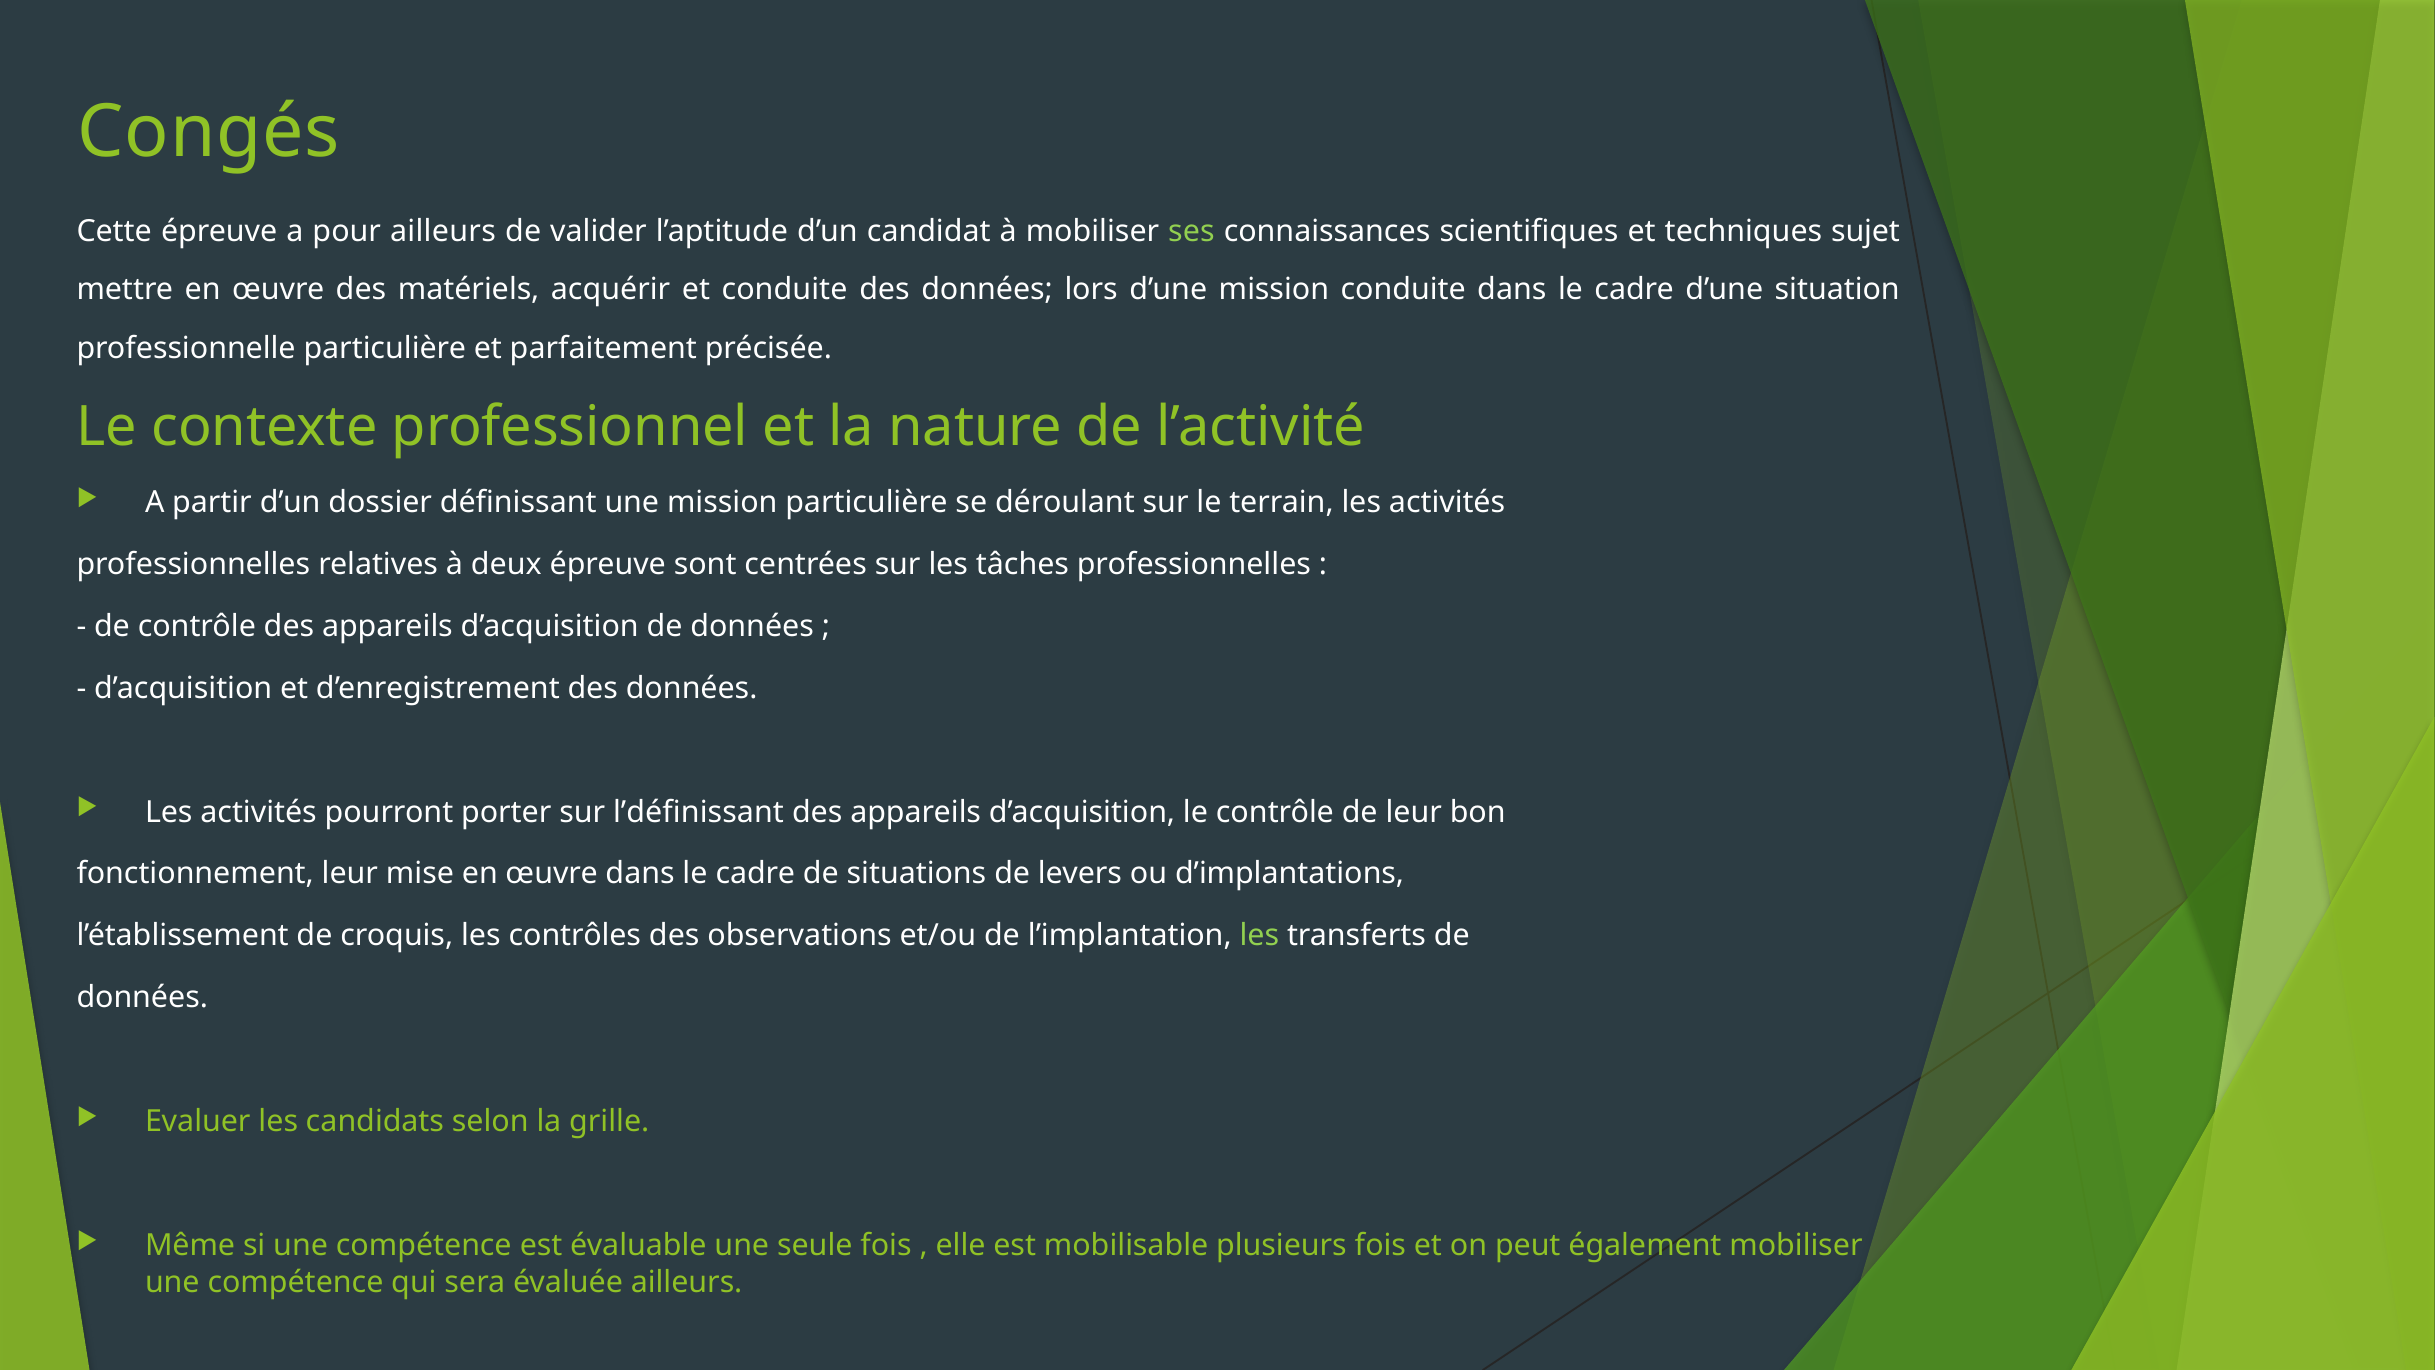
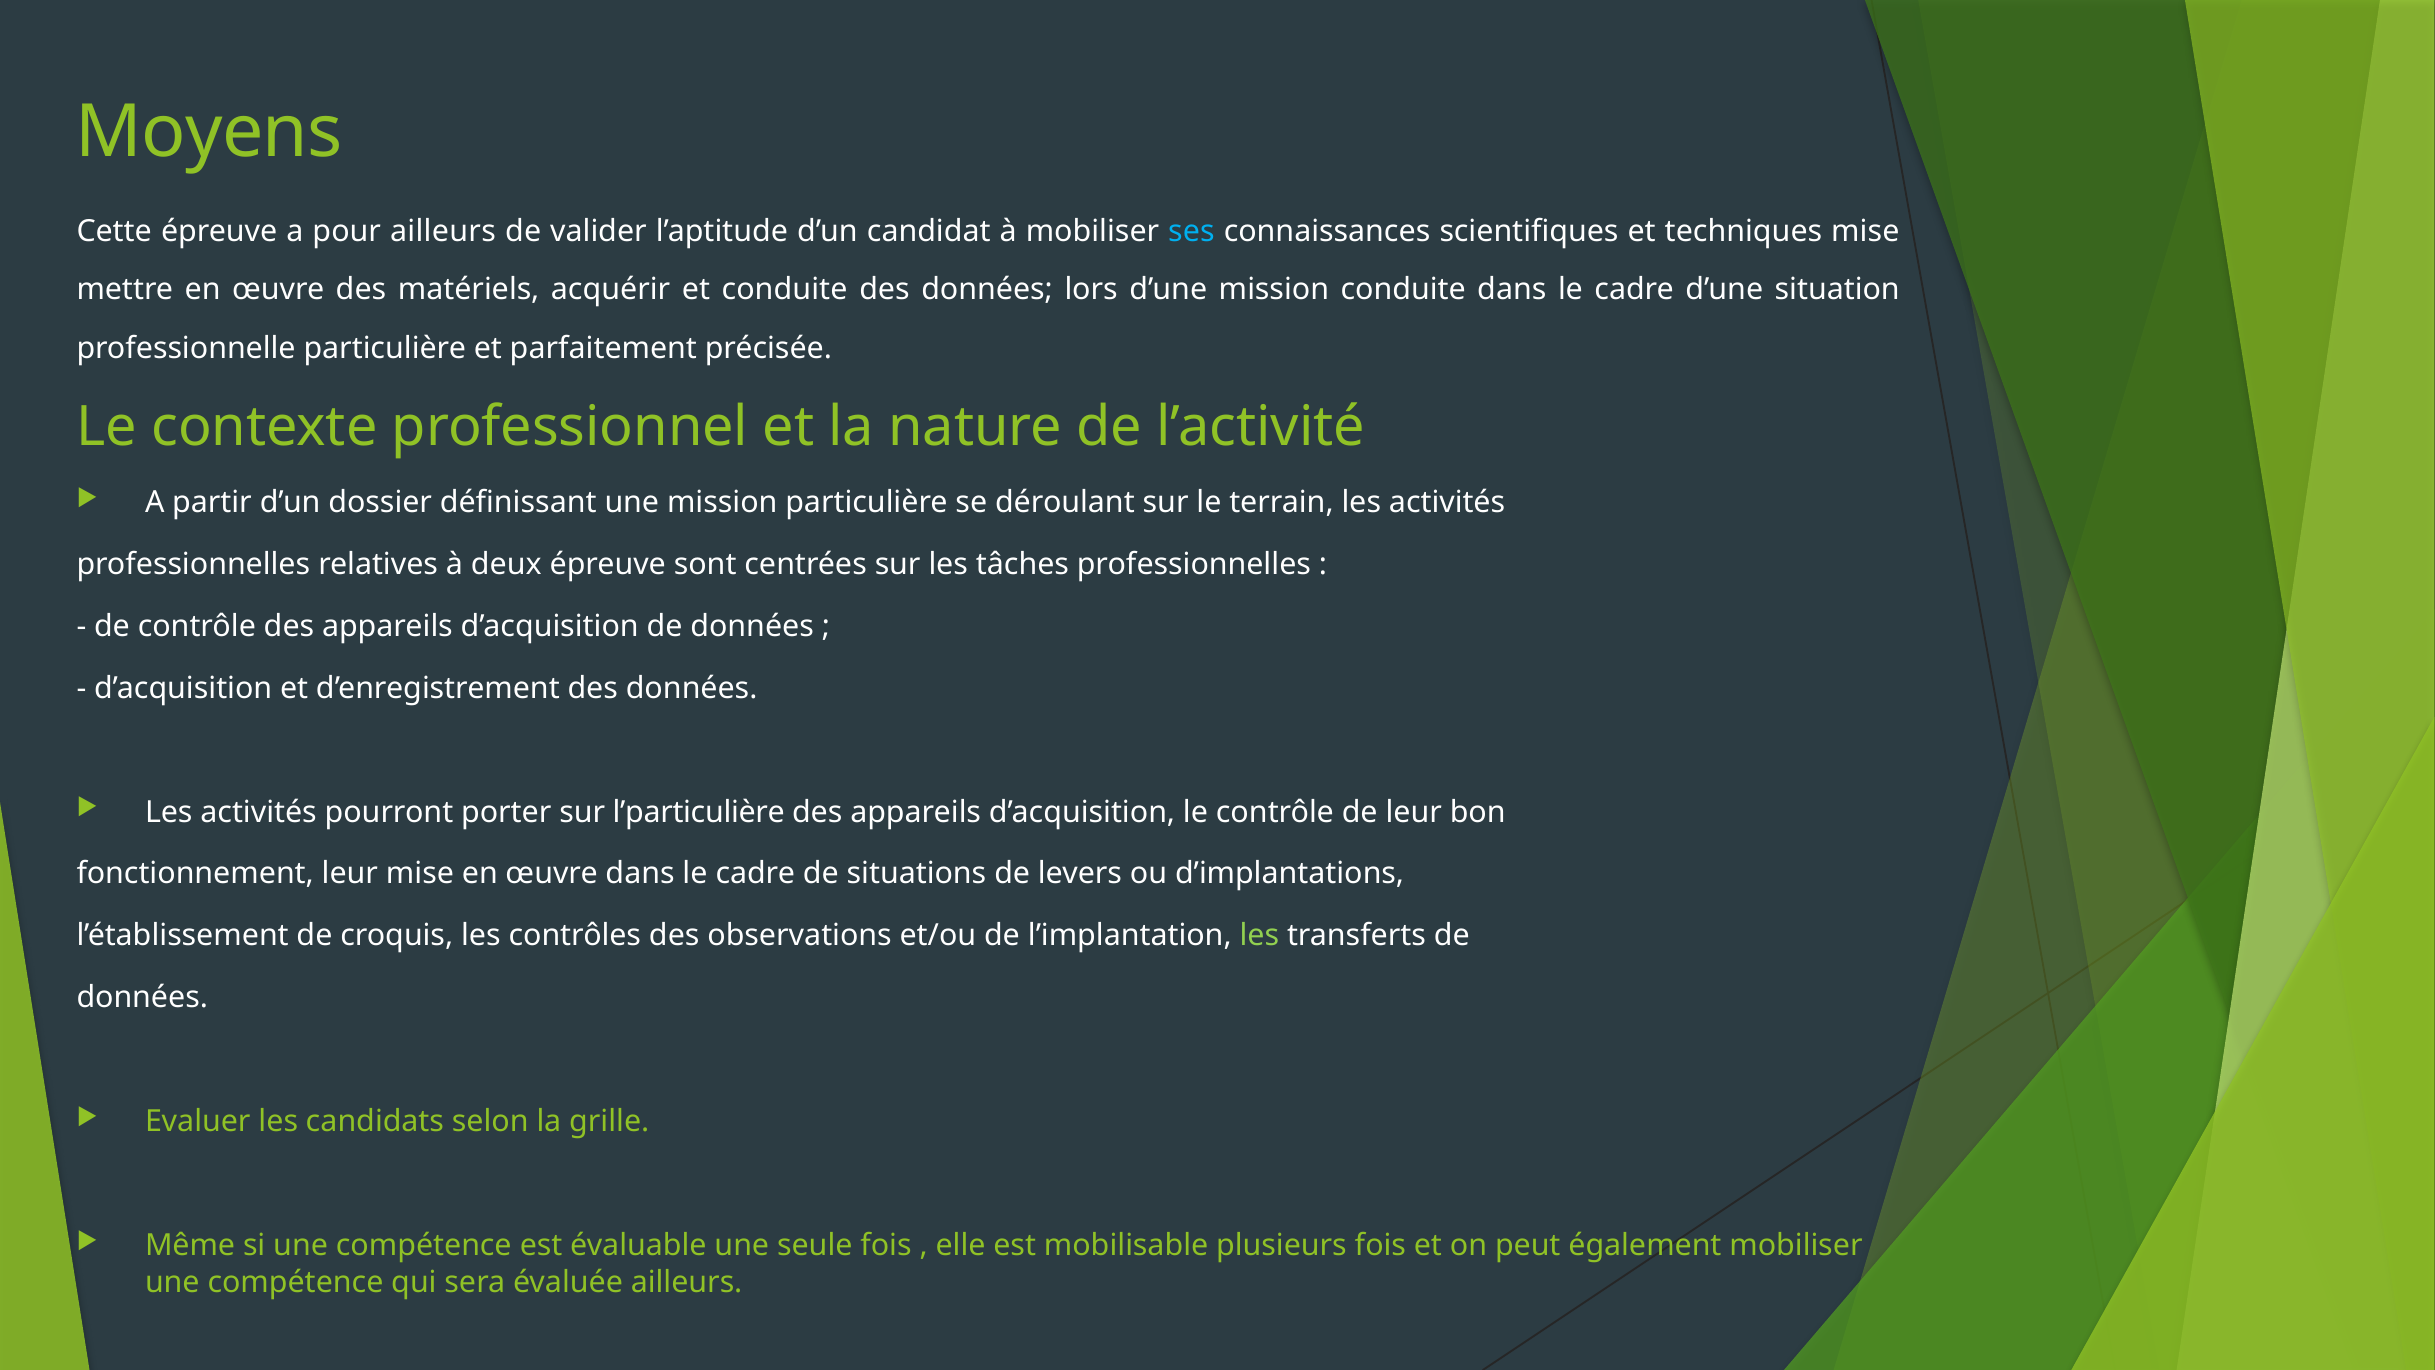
Congés: Congés -> Moyens (209, 133)
ses colour: light green -> light blue (1191, 231)
techniques sujet: sujet -> mise (1865, 231)
l’définissant: l’définissant -> l’particulière (699, 812)
